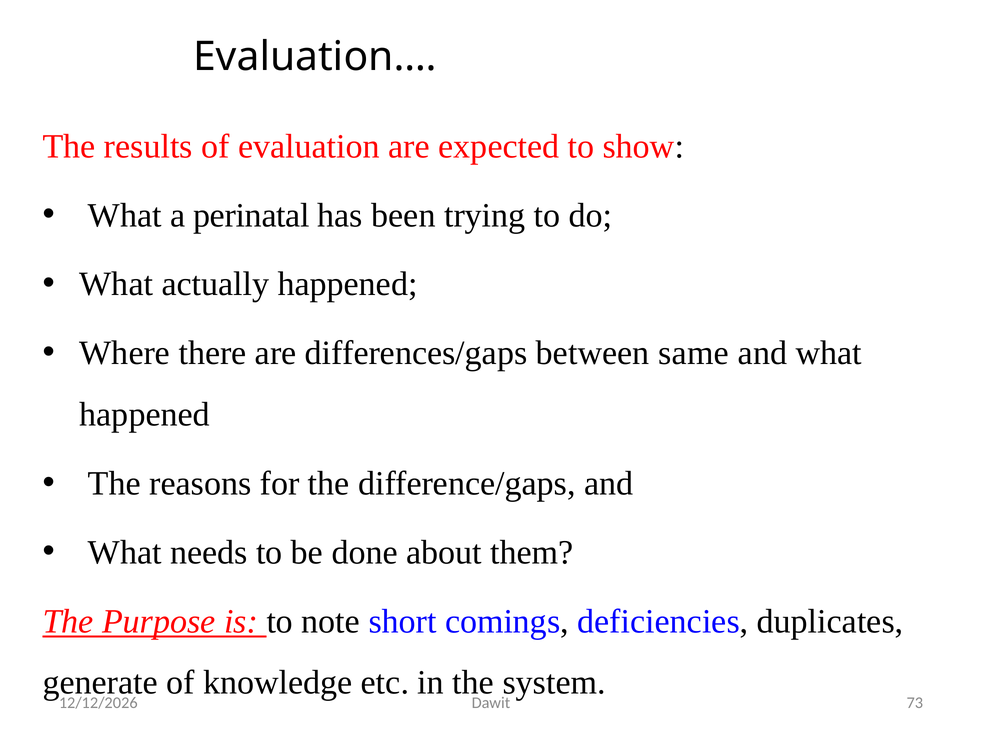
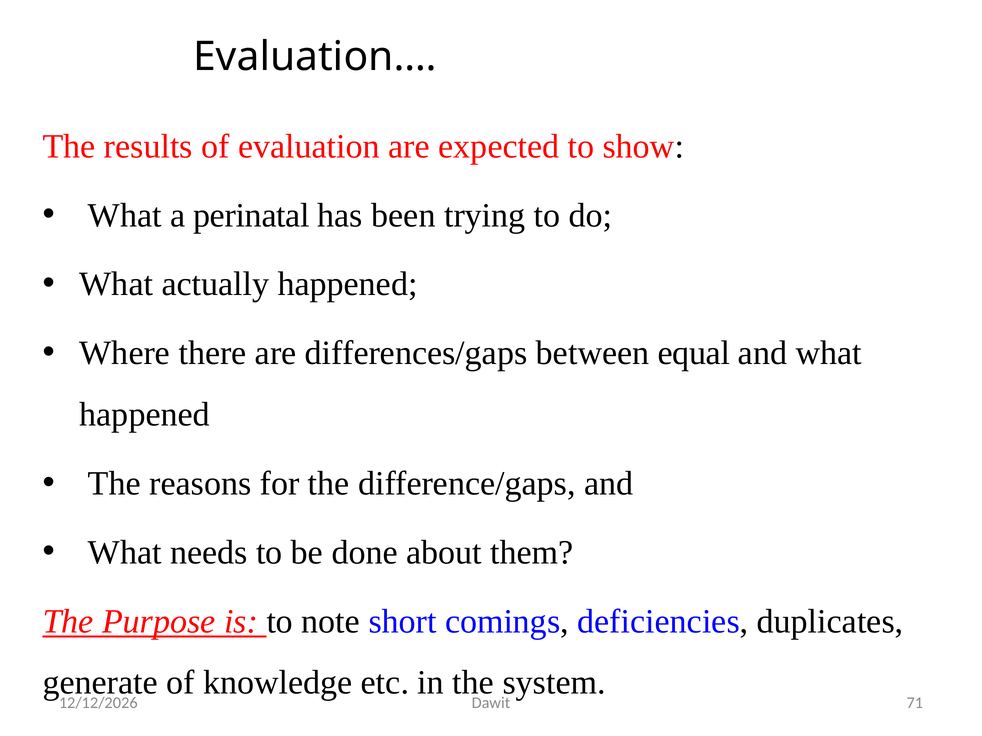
same: same -> equal (694, 353)
73: 73 -> 71 (915, 703)
